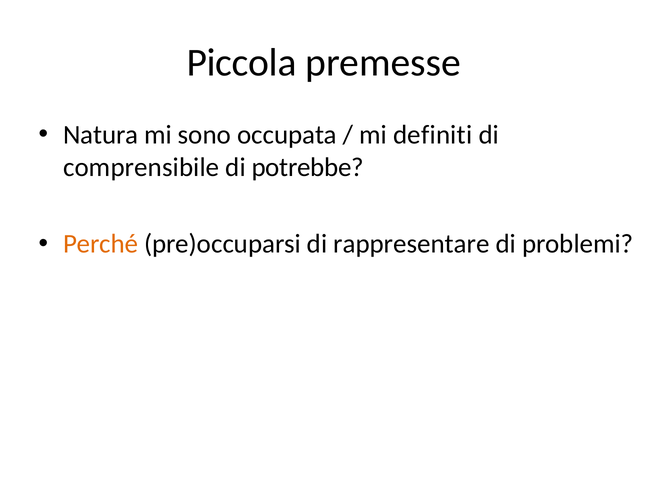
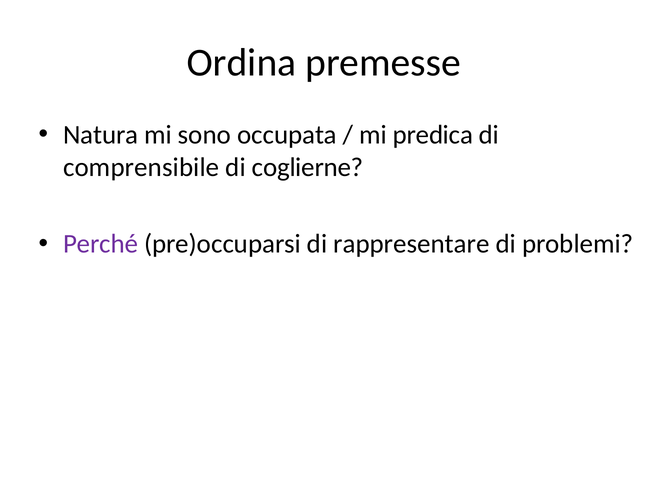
Piccola: Piccola -> Ordina (241, 63)
definiti: definiti -> predica (433, 135)
potrebbe: potrebbe -> coglierne (308, 167)
Perché colour: orange -> purple (101, 244)
